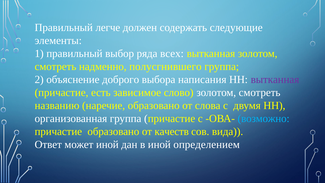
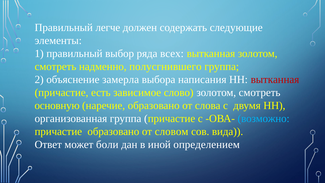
доброго: доброго -> замерла (121, 79)
вытканная colour: purple -> red (275, 79)
названию: названию -> основную (57, 105)
качеств: качеств -> словом (172, 131)
может иной: иной -> боли (107, 144)
